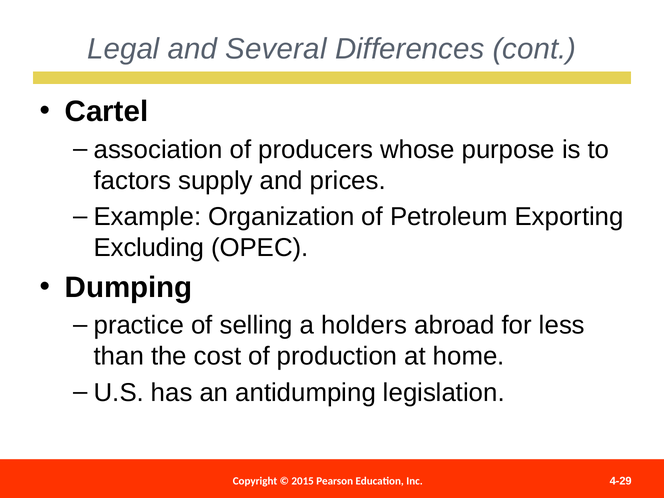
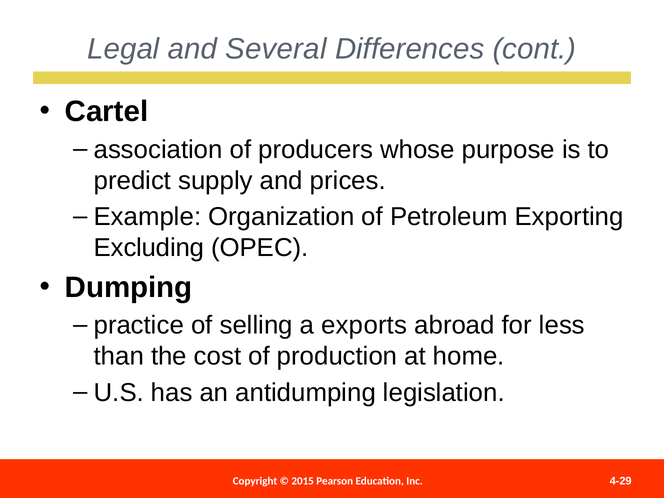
factors: factors -> predict (132, 181)
holders: holders -> exports (364, 325)
